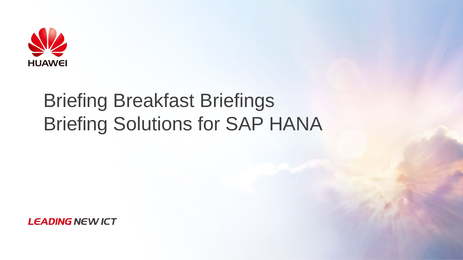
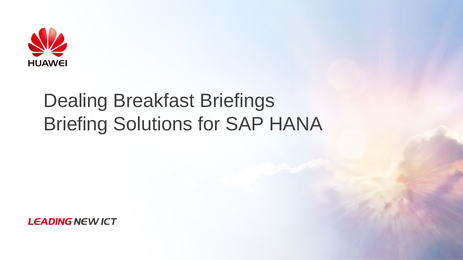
Briefing: Briefing -> Dealing (76, 101)
